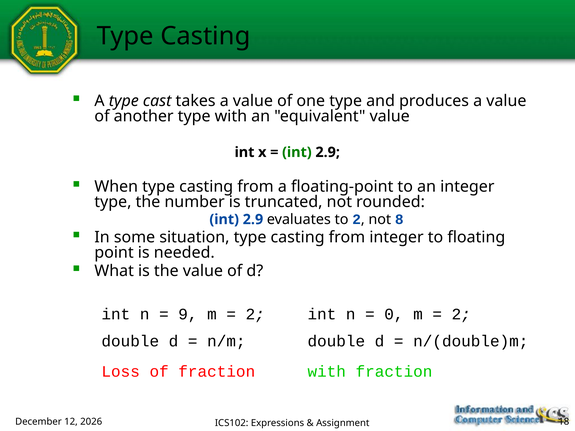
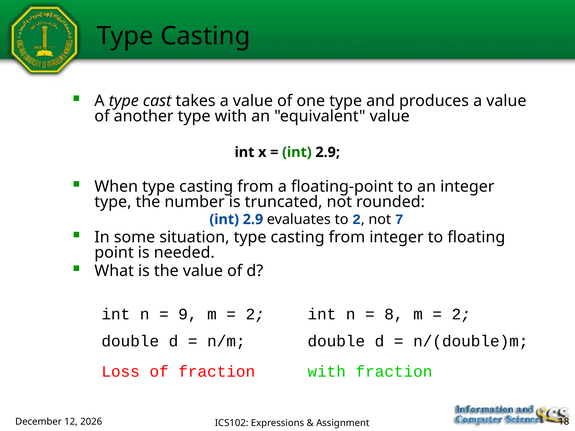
8: 8 -> 7 (399, 220)
0: 0 -> 8 (394, 314)
